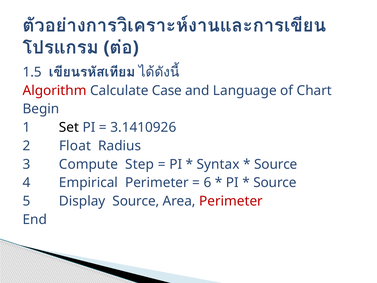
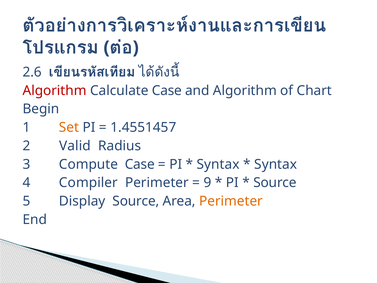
1.5: 1.5 -> 2.6 (32, 72)
and Language: Language -> Algorithm (245, 90)
Set colour: black -> orange (69, 127)
3.1410926: 3.1410926 -> 1.4551457 (143, 127)
Float: Float -> Valid (75, 146)
Compute Step: Step -> Case (140, 164)
Source: Source -> Syntax (276, 164)
Empirical: Empirical -> Compiler (88, 183)
6: 6 -> 9 (208, 183)
Perimeter colour: red -> orange (231, 201)
